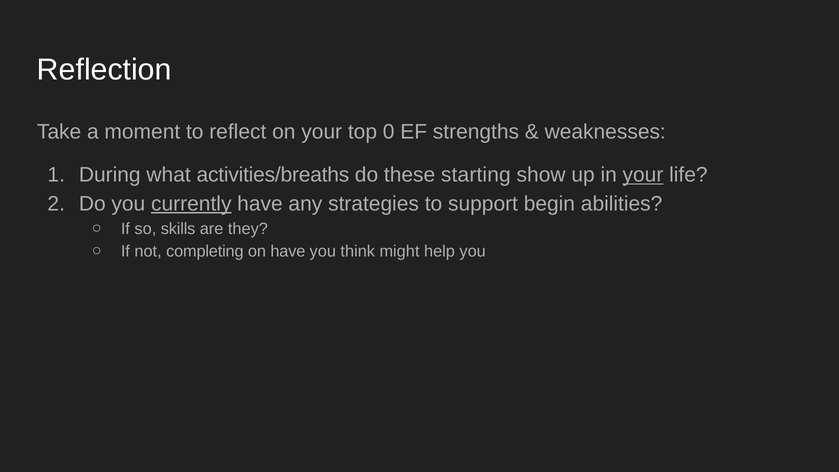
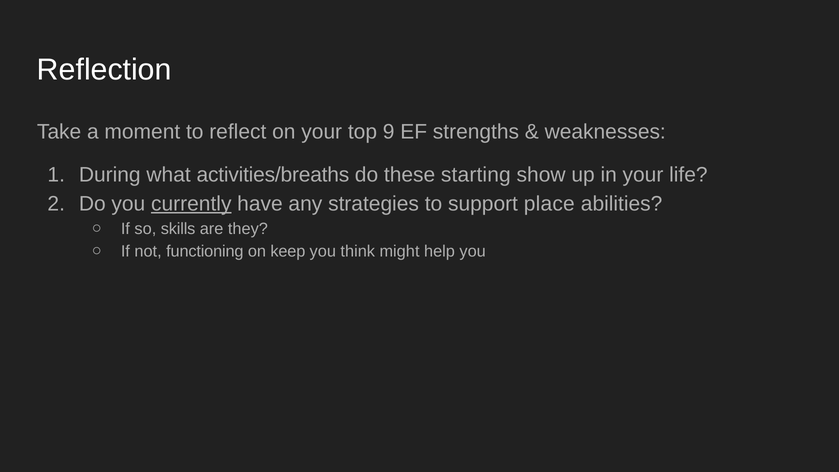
0: 0 -> 9 (389, 132)
your underline: present -> none (643, 175)
begin: begin -> place (549, 204)
completing: completing -> functioning (205, 251)
on have: have -> keep (288, 251)
